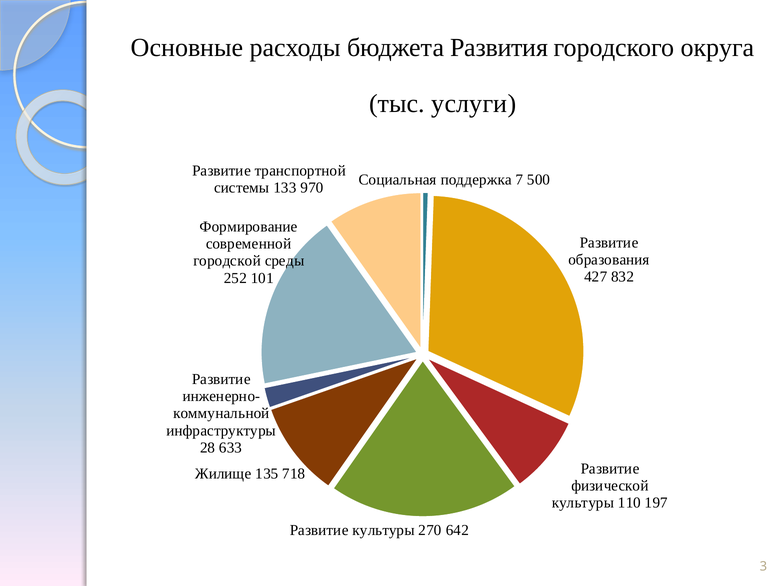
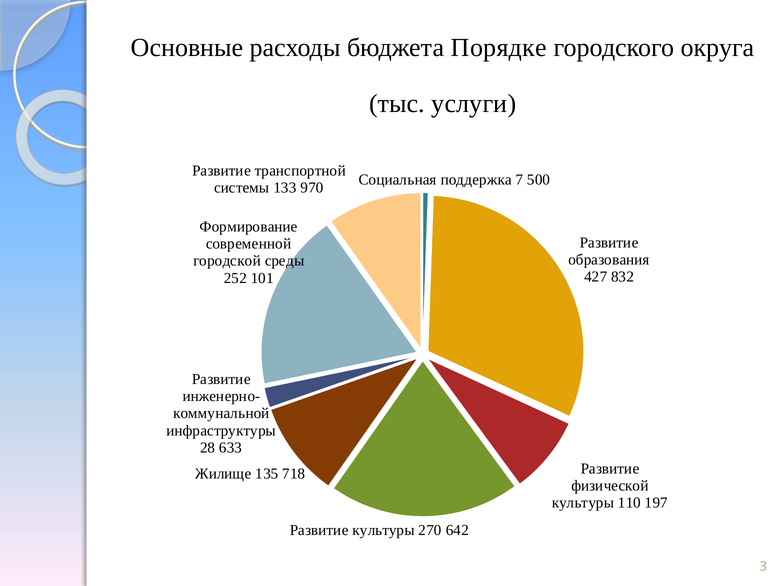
Развития: Развития -> Порядке (499, 48)
